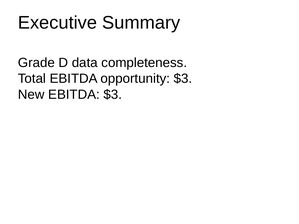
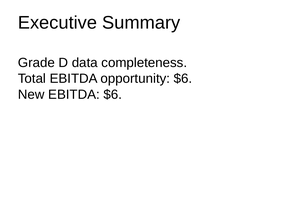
opportunity $3: $3 -> $6 (183, 79)
EBITDA $3: $3 -> $6 (113, 95)
